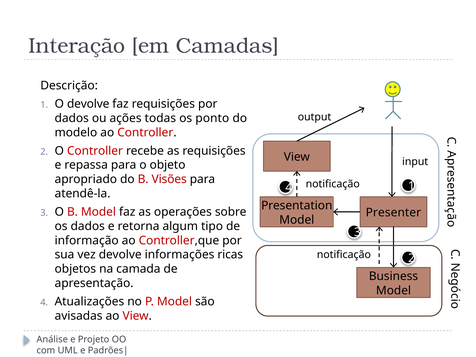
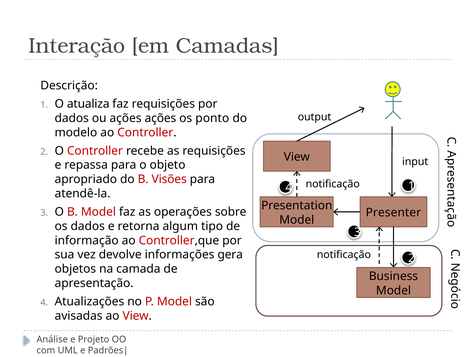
O devolve: devolve -> atualiza (88, 104)
ações todas: todas -> ações (160, 118)
ricas: ricas -> gera (230, 255)
